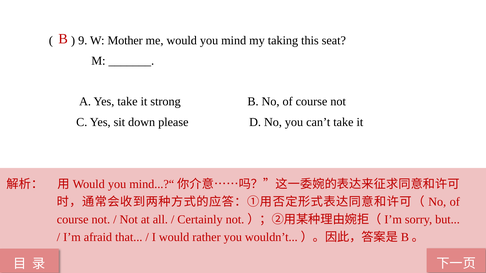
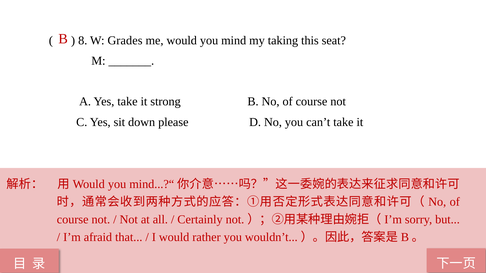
9: 9 -> 8 (83, 41)
Mother: Mother -> Grades (125, 41)
